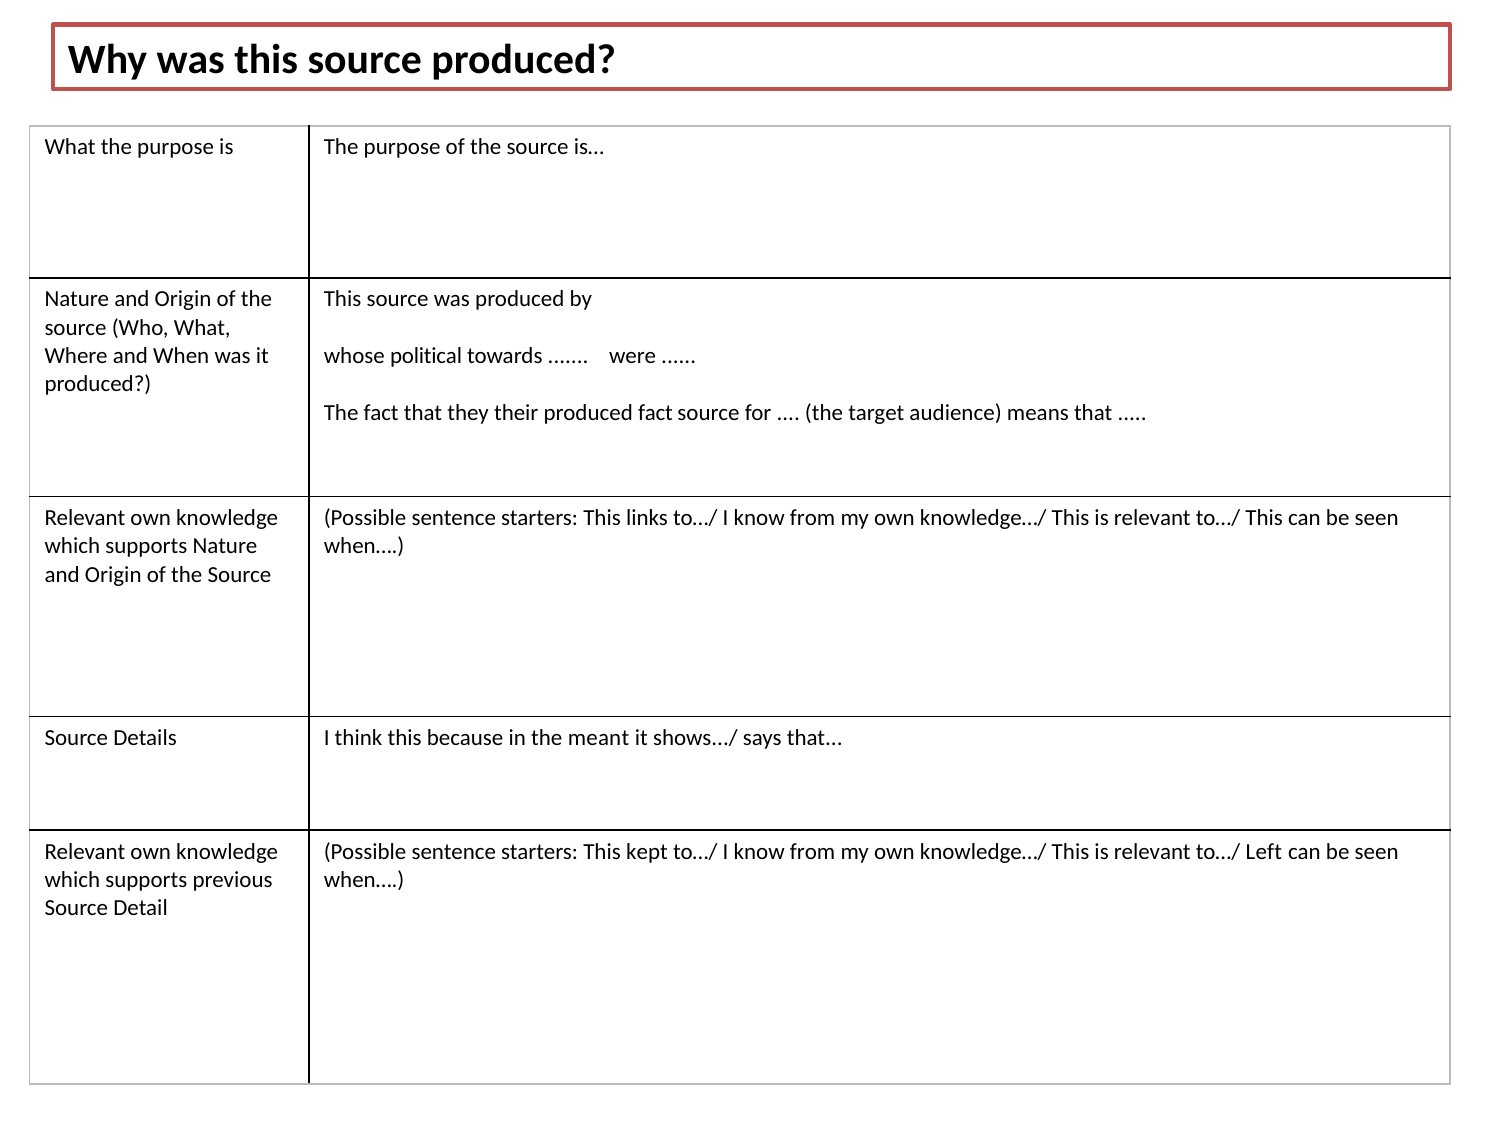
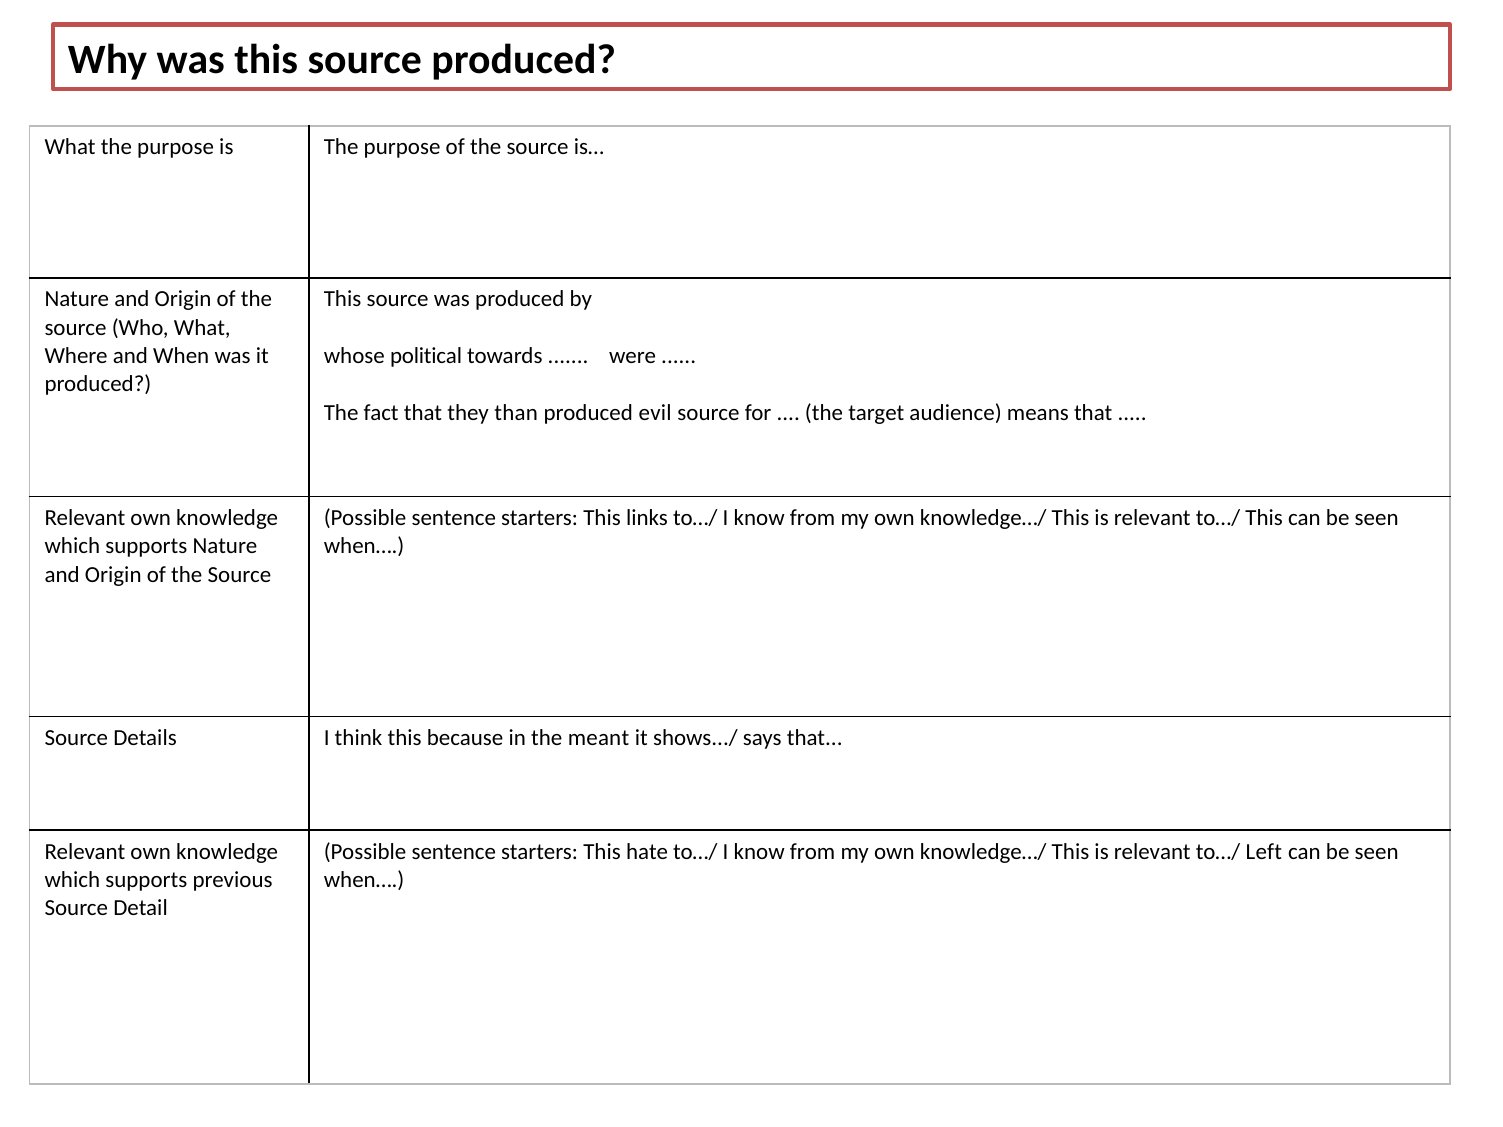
their: their -> than (516, 413)
produced fact: fact -> evil (655, 413)
kept: kept -> hate (647, 852)
